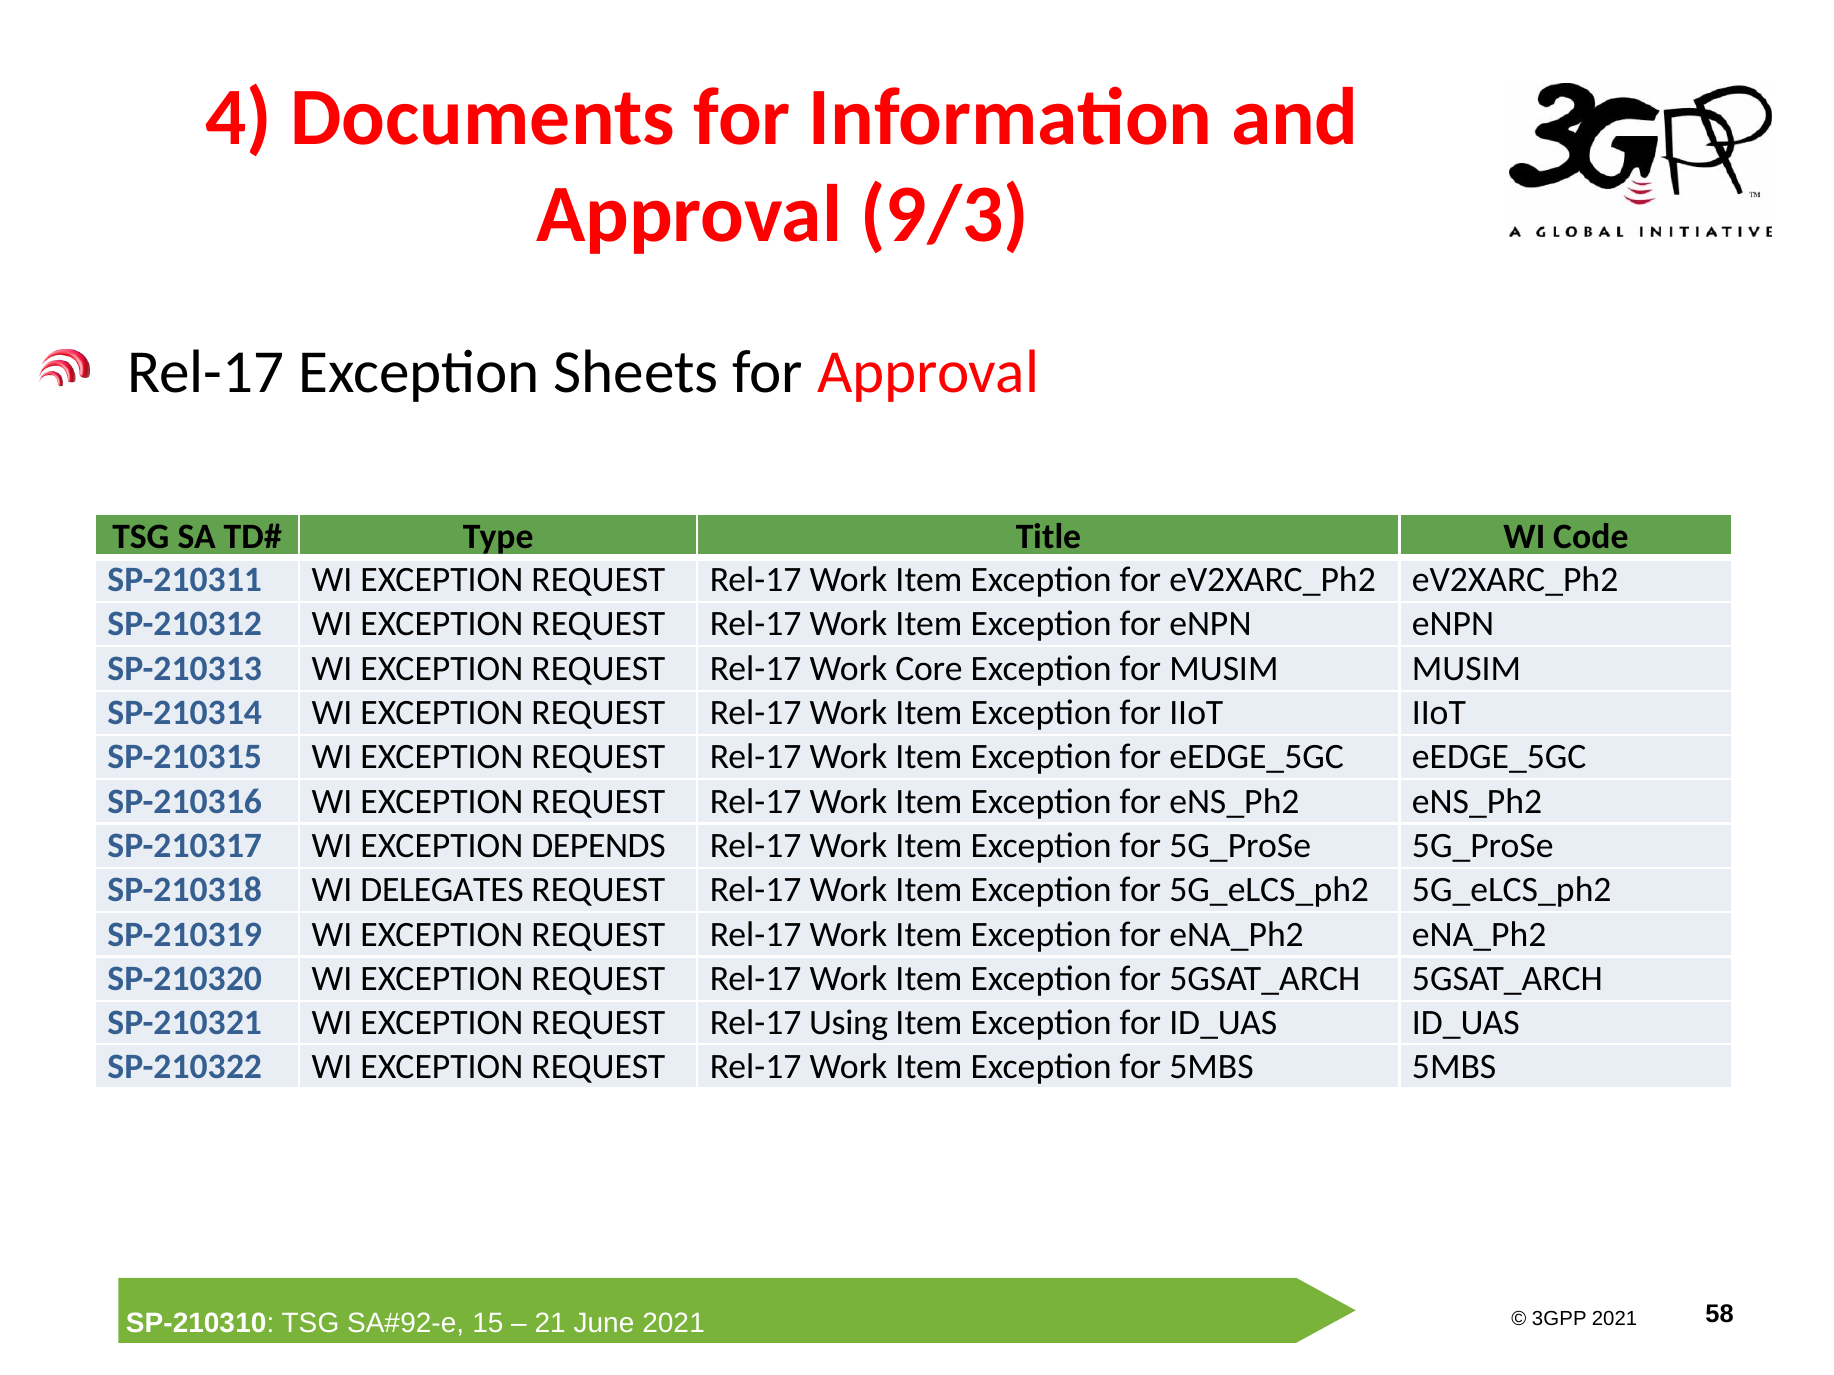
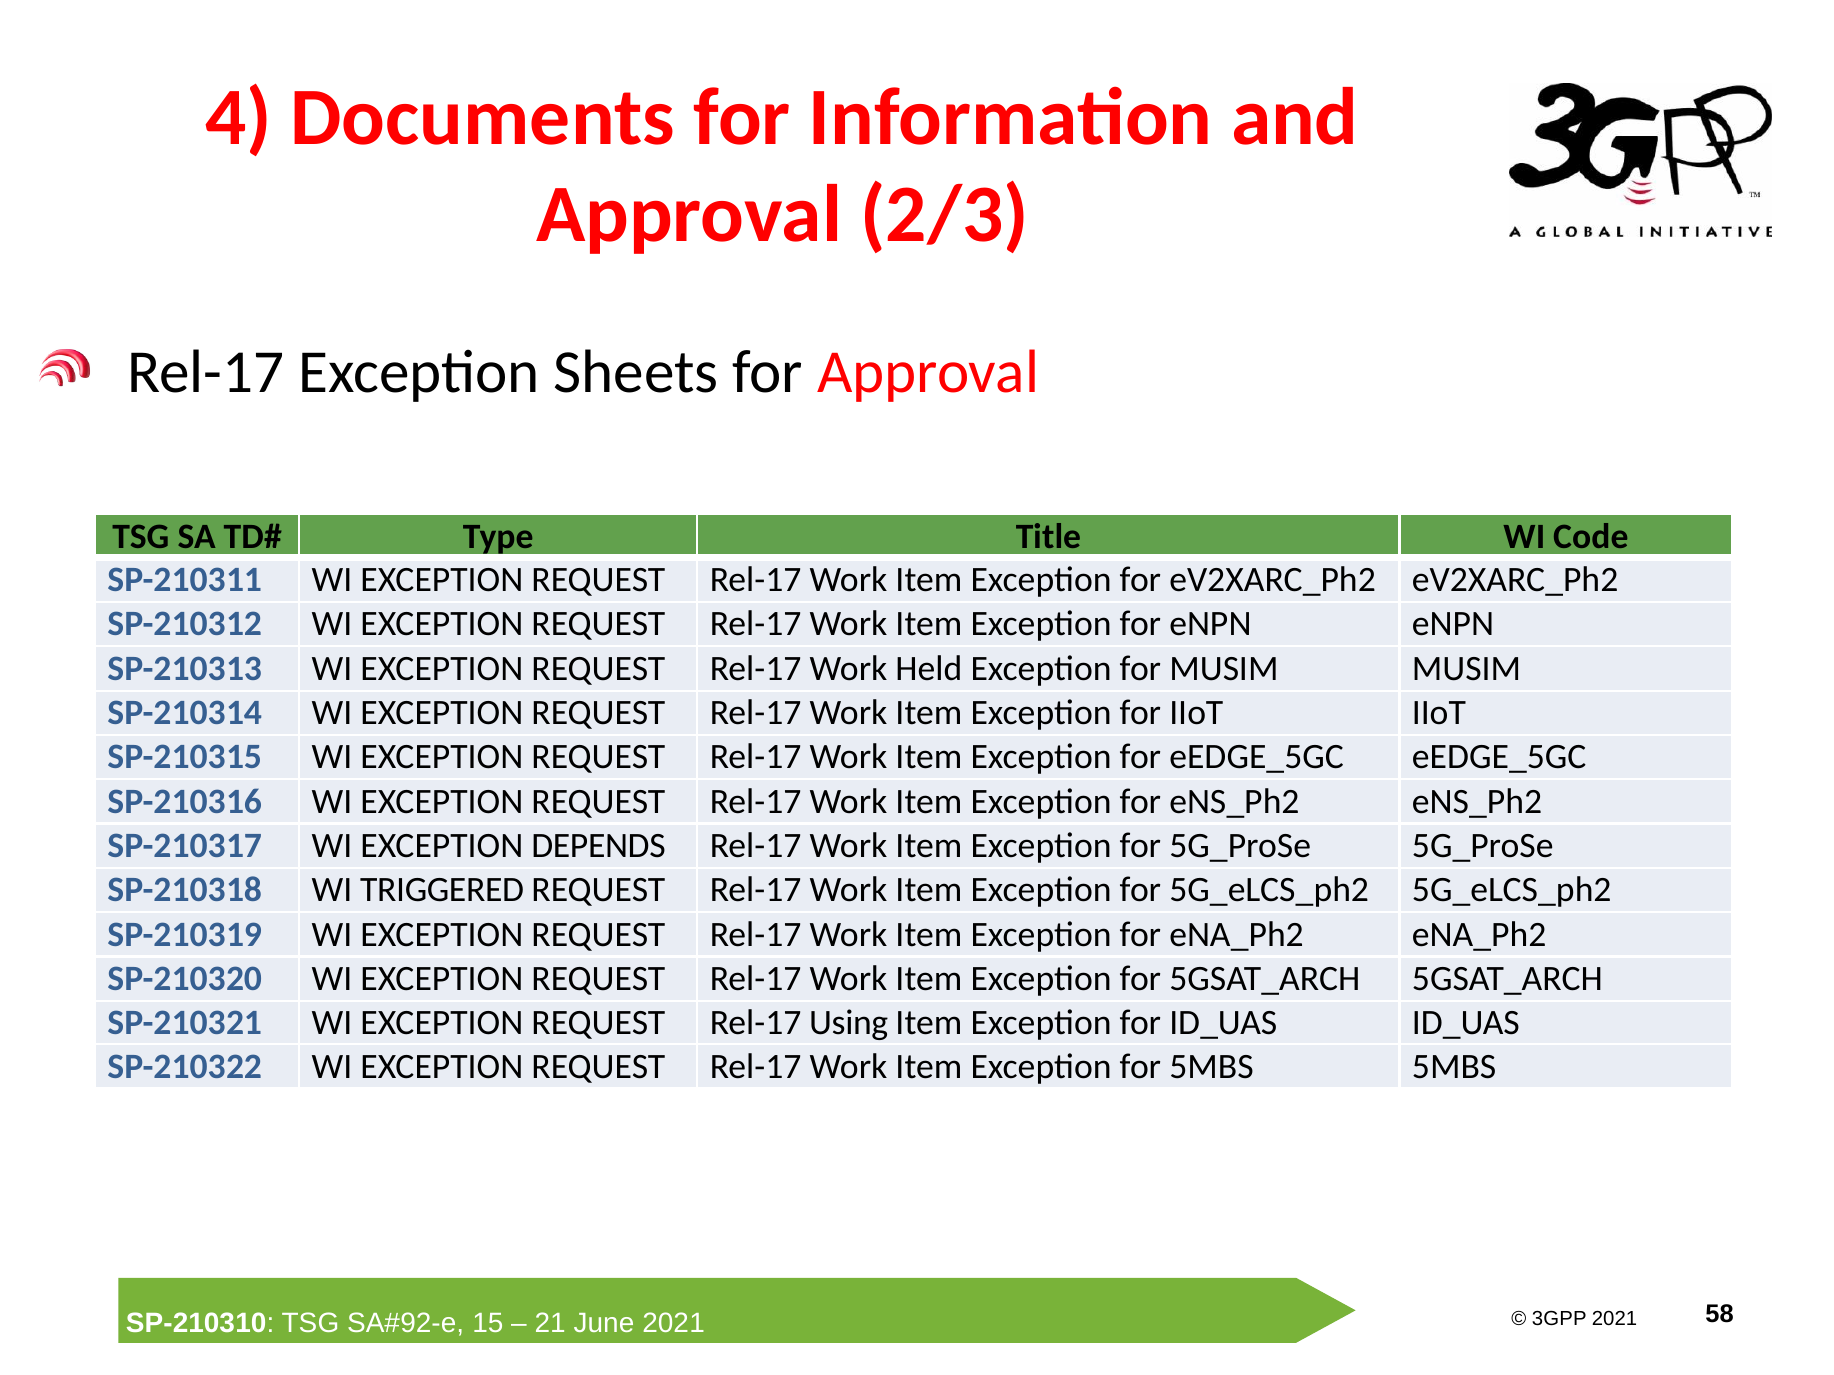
9/3: 9/3 -> 2/3 (945, 215)
Core: Core -> Held (929, 669)
DELEGATES: DELEGATES -> TRIGGERED (442, 890)
